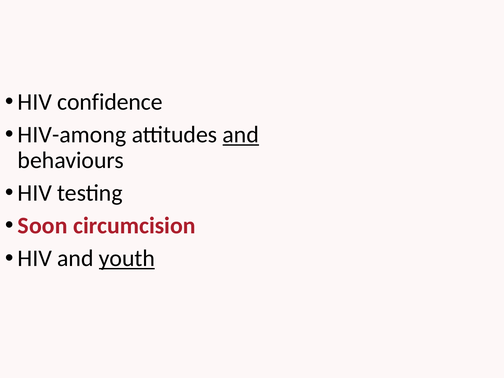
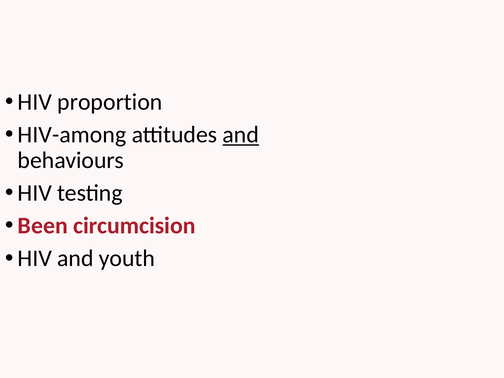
confidence: confidence -> proportion (110, 102)
Soon: Soon -> Been (43, 226)
youth underline: present -> none (127, 258)
